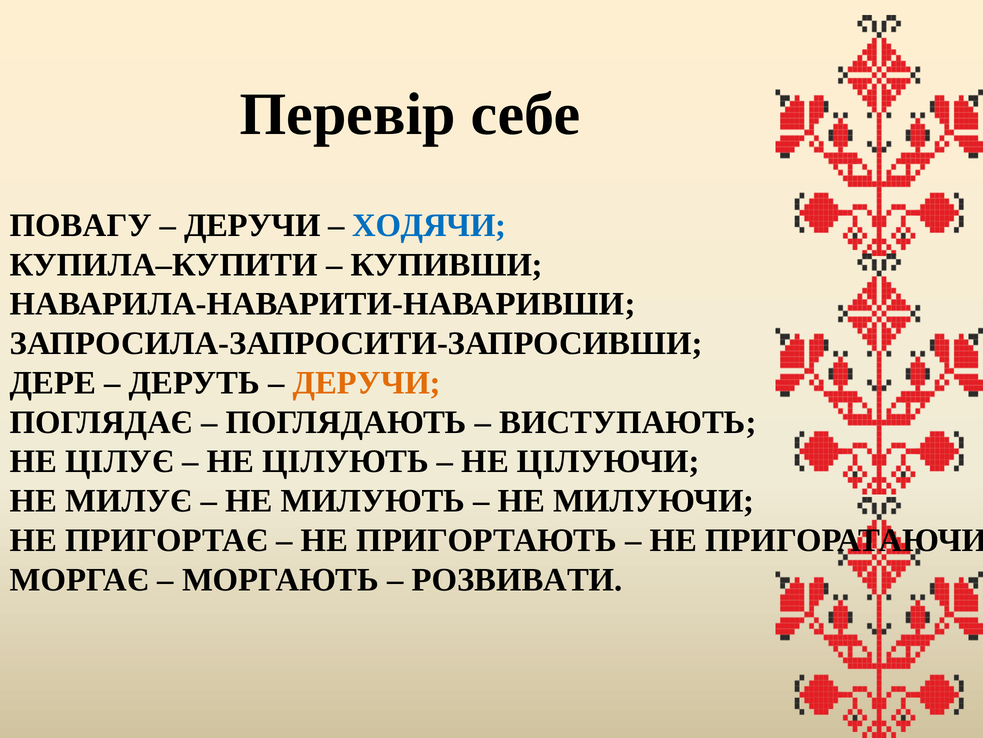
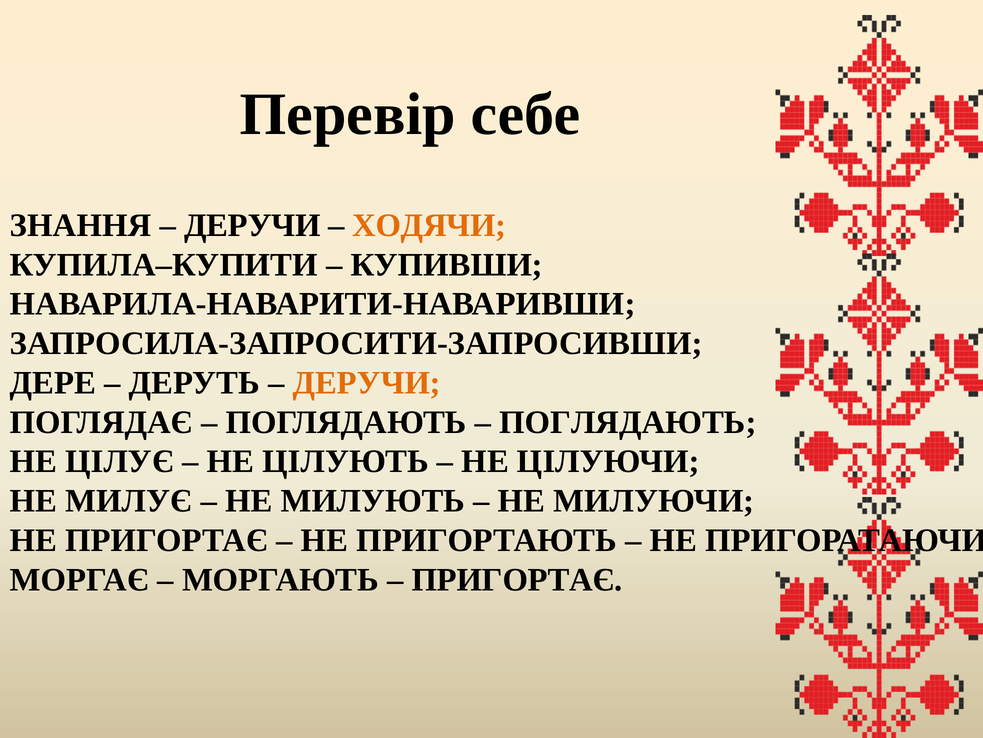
ПОВАГУ: ПОВАГУ -> ЗНАННЯ (81, 225)
ХОДЯЧИ colour: blue -> orange (429, 225)
ВИСТУПАЮТЬ: ВИСТУПАЮТЬ -> ПОГЛЯДАЮТЬ (628, 422)
РОЗВИВАТИ: РОЗВИВАТИ -> ПРИГОРТАЄ (517, 579)
